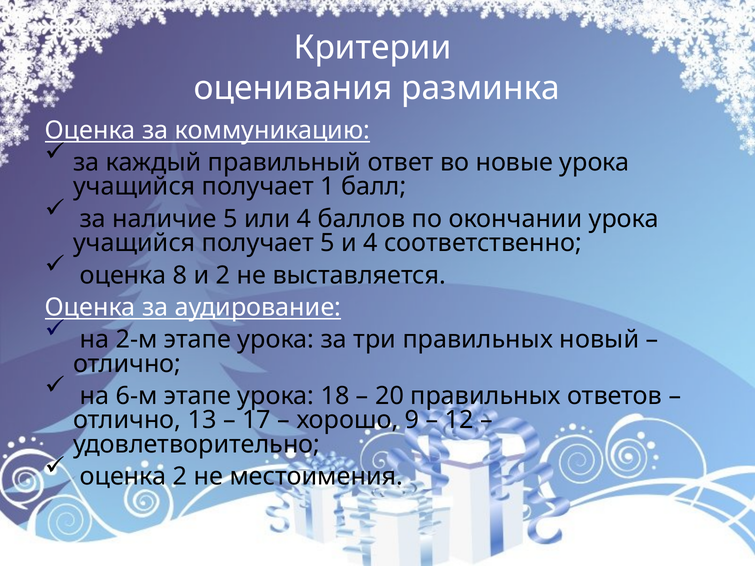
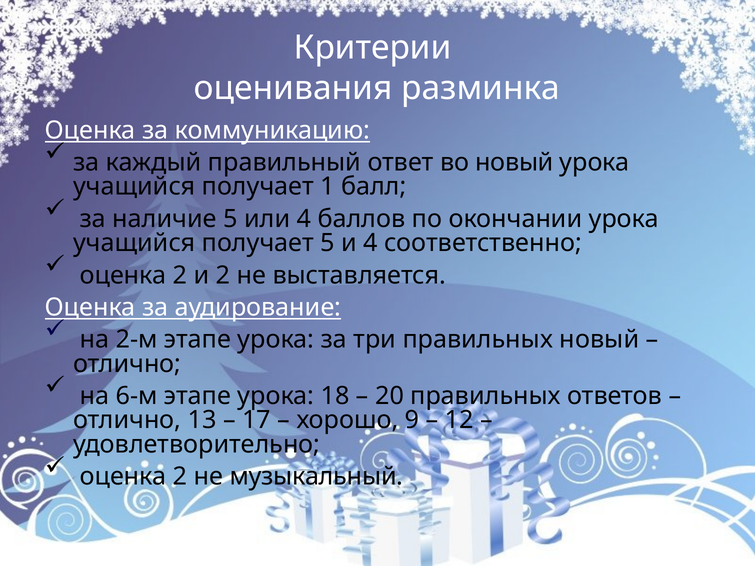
во новые: новые -> новый (514, 163)
8: 8 -> 2 (180, 275)
местоимения: местоимения -> музыкальный (316, 477)
